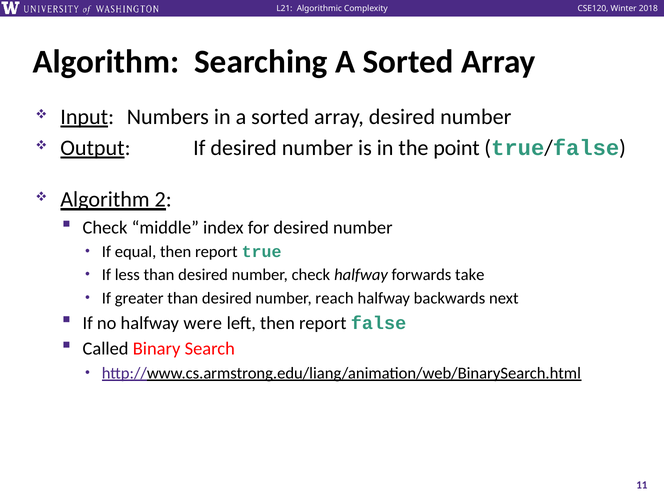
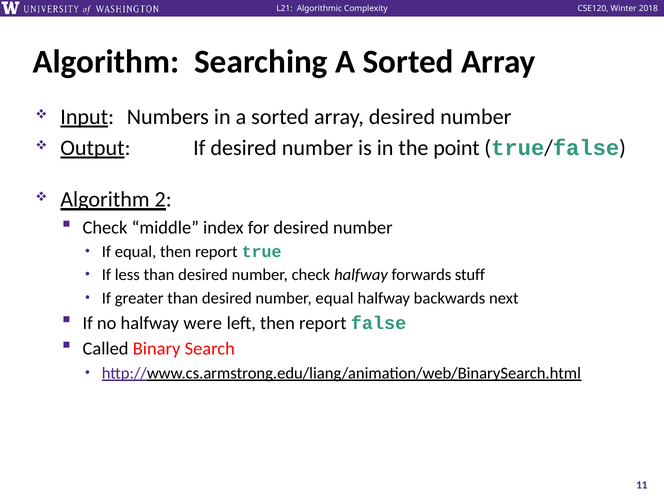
take: take -> stuff (470, 275)
number reach: reach -> equal (335, 298)
